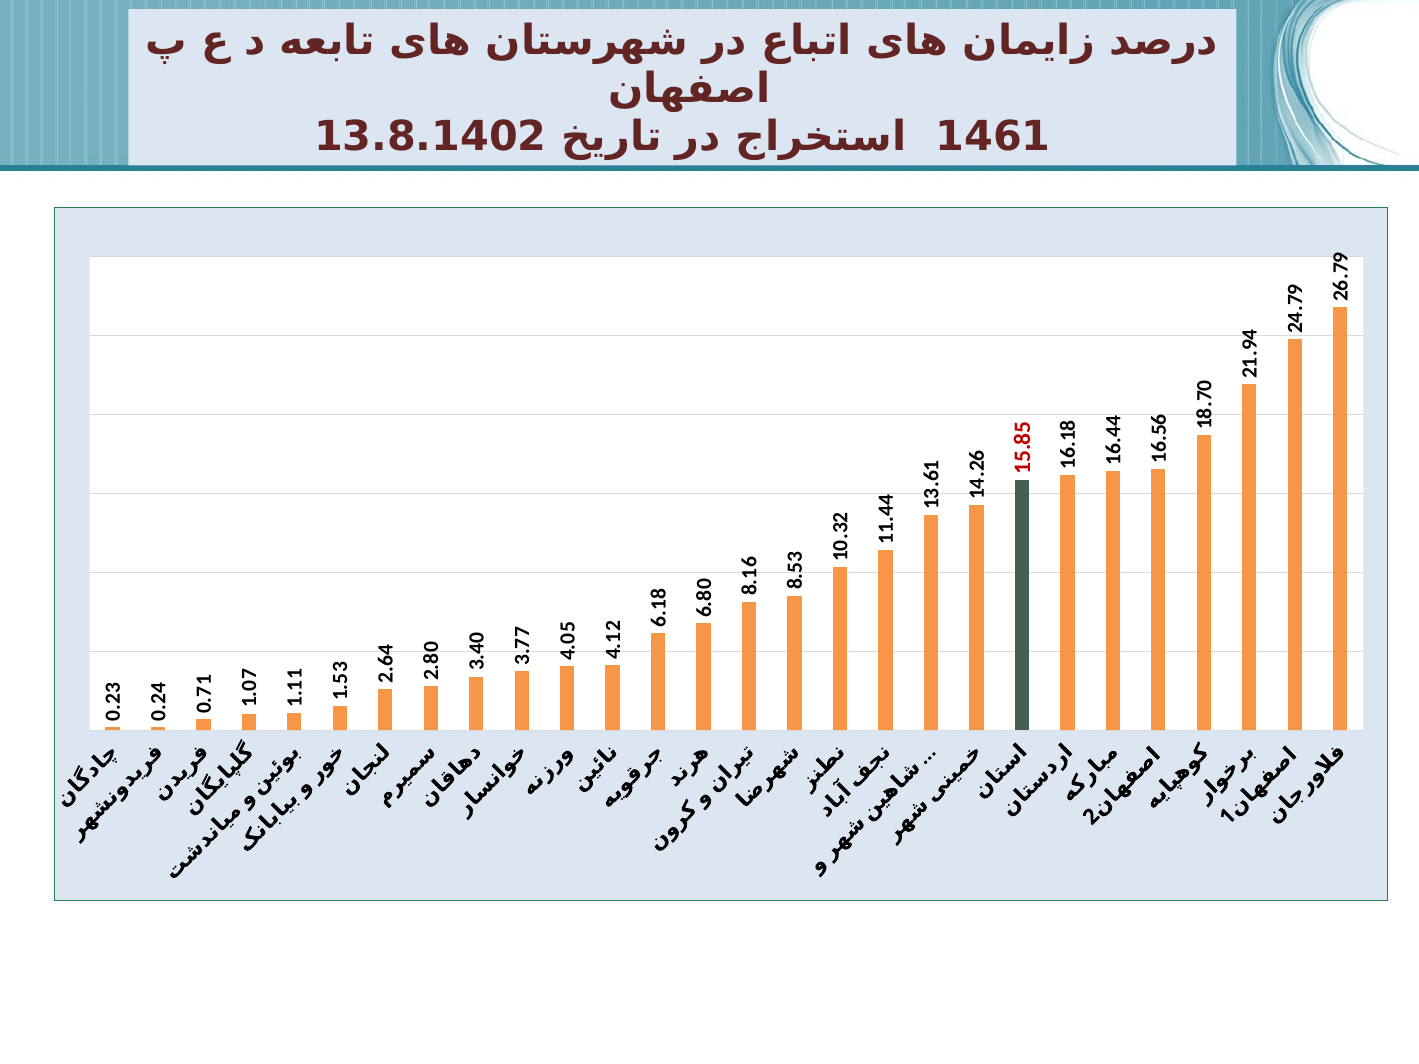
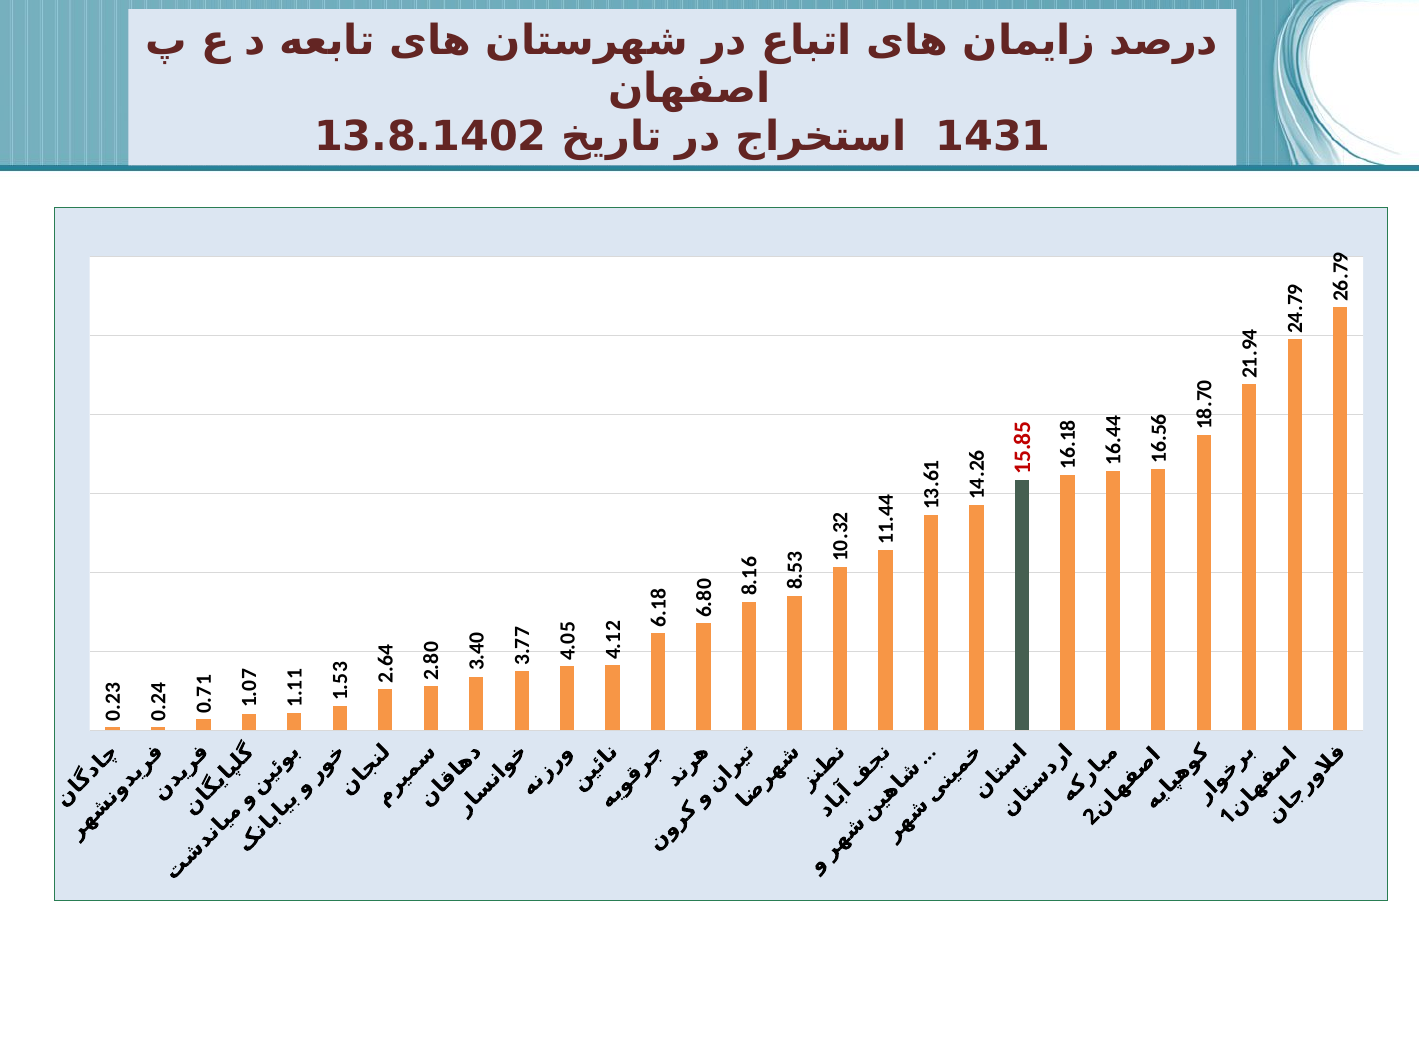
1461: 1461 -> 1431 (993, 137)
